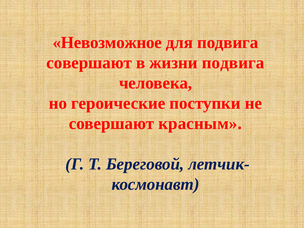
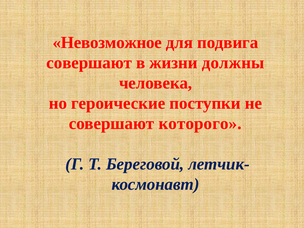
жизни подвига: подвига -> должны (233, 63)
красным: красным -> которого (200, 124)
